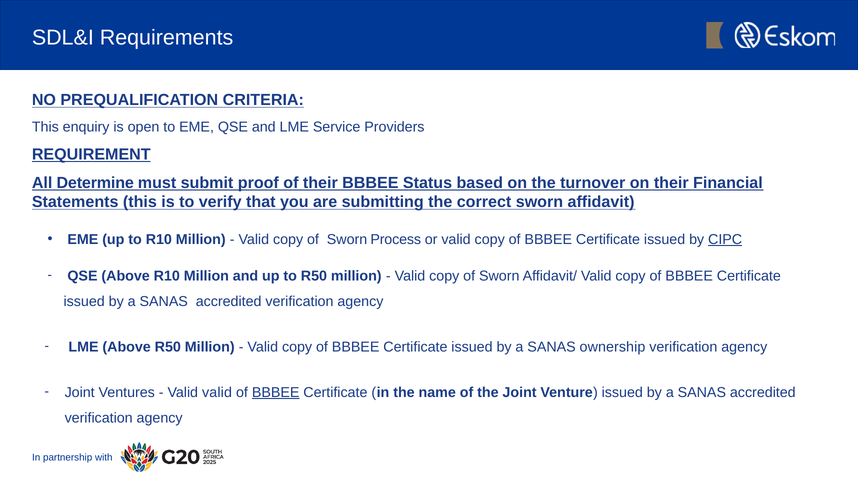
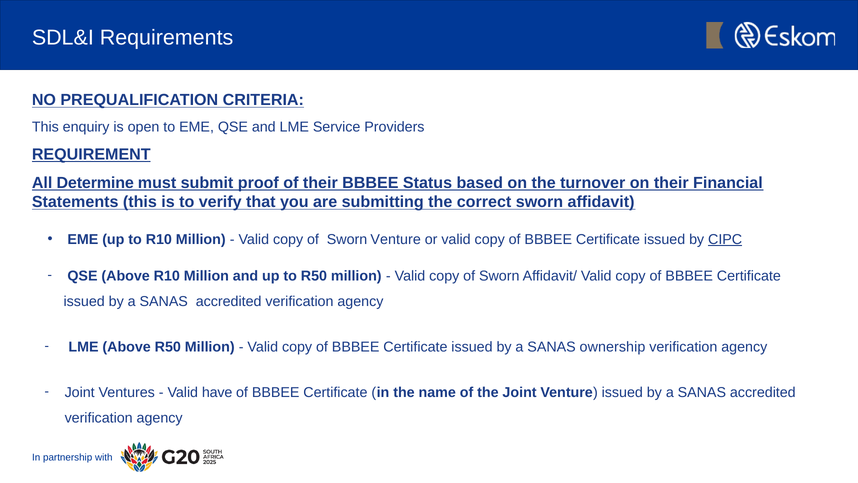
Sworn Process: Process -> Venture (396, 239)
Valid valid: valid -> have (217, 392)
BBBEE underline: present -> none (276, 392)
